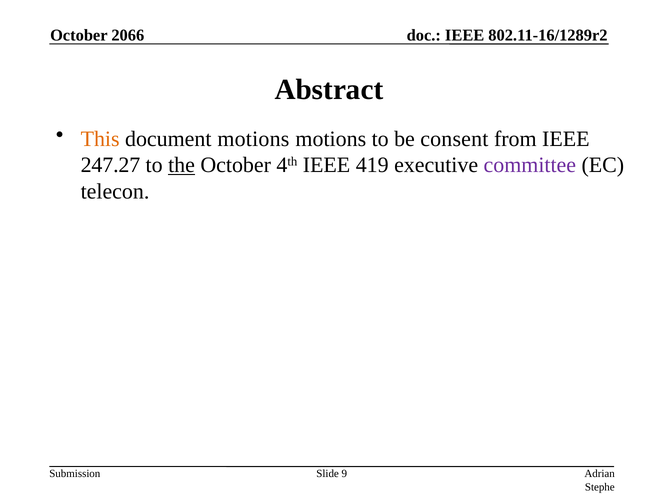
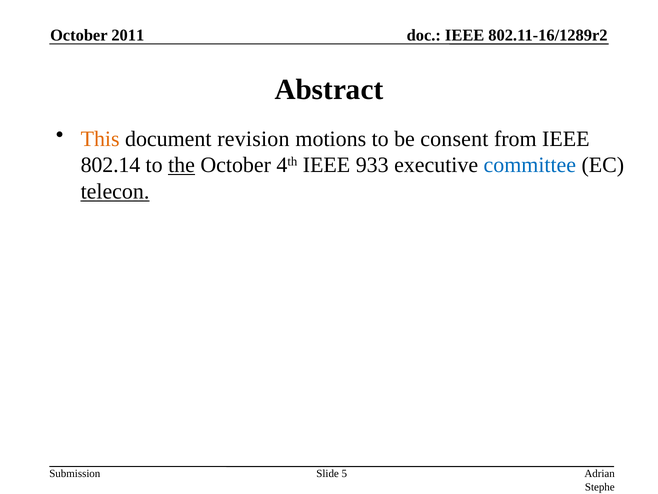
2066: 2066 -> 2011 (128, 35)
document motions: motions -> revision (253, 139)
247.27: 247.27 -> 802.14 (110, 165)
419: 419 -> 933 (372, 165)
committee colour: purple -> blue (530, 165)
telecon underline: none -> present (115, 191)
9: 9 -> 5 (344, 473)
